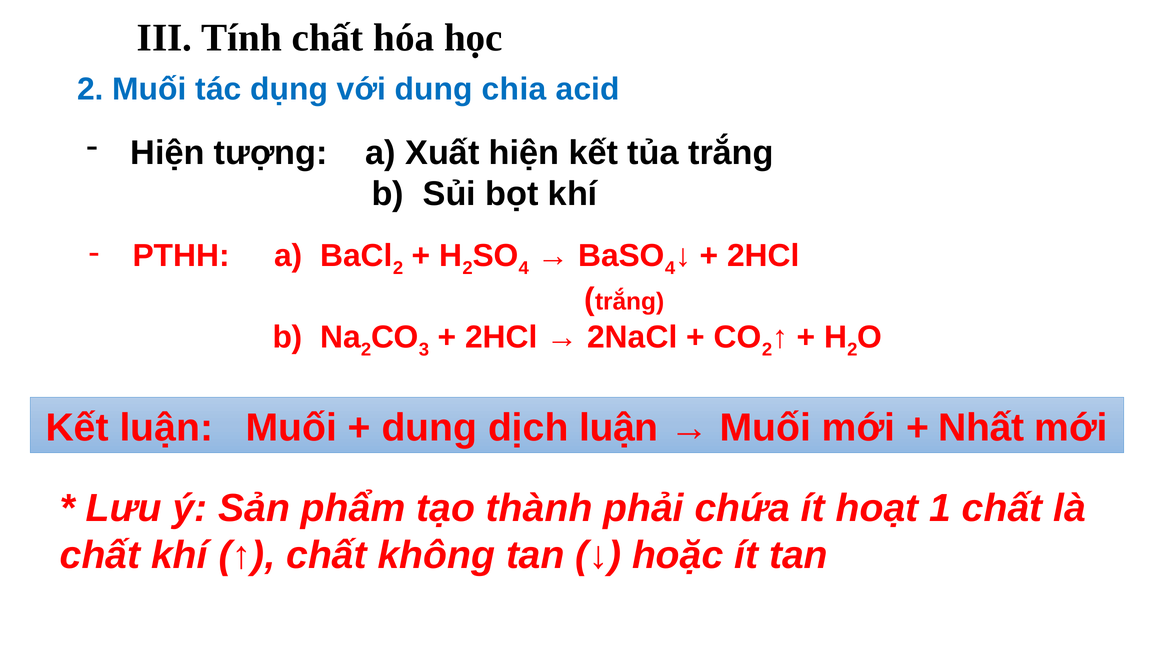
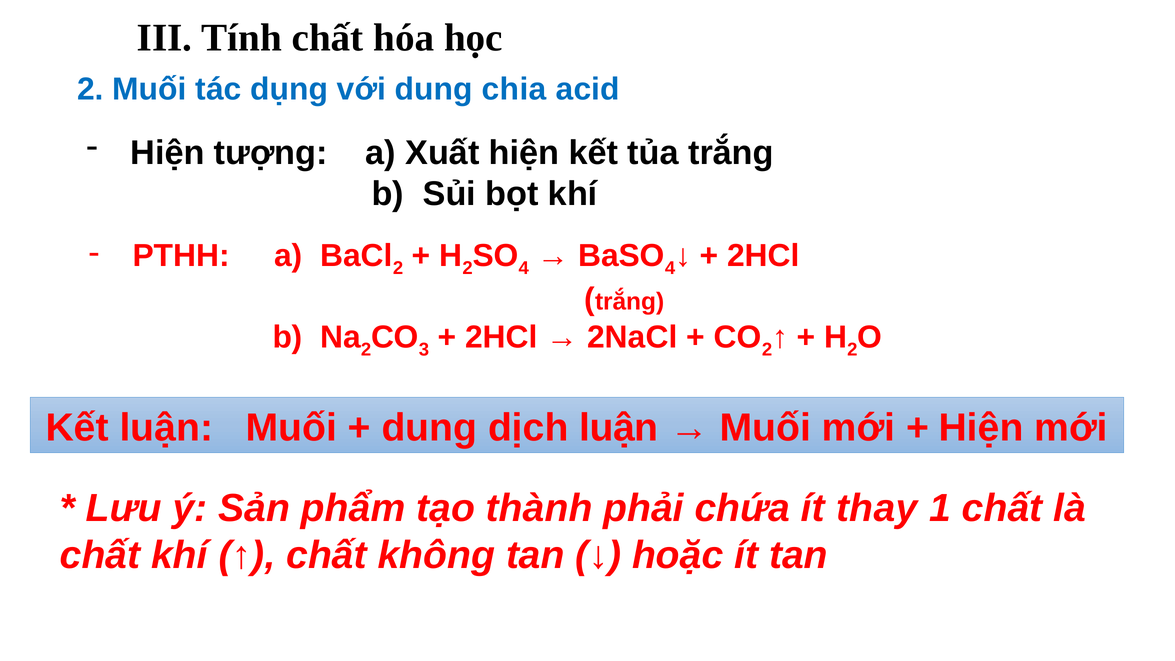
Nhất: Nhất -> Hiện (981, 428)
hoạt: hoạt -> thay (877, 508)
